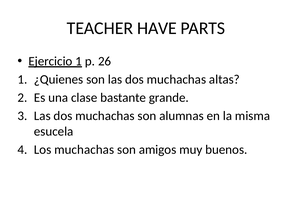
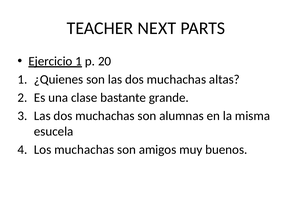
HAVE: HAVE -> NEXT (157, 28)
26: 26 -> 20 (105, 61)
